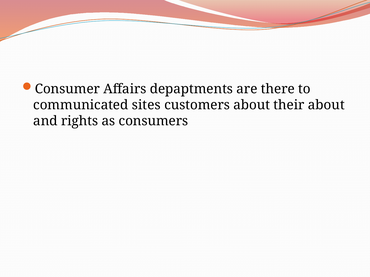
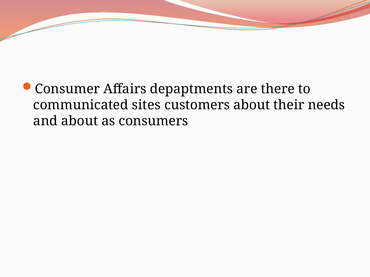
their about: about -> needs (326, 105)
and rights: rights -> about (80, 121)
